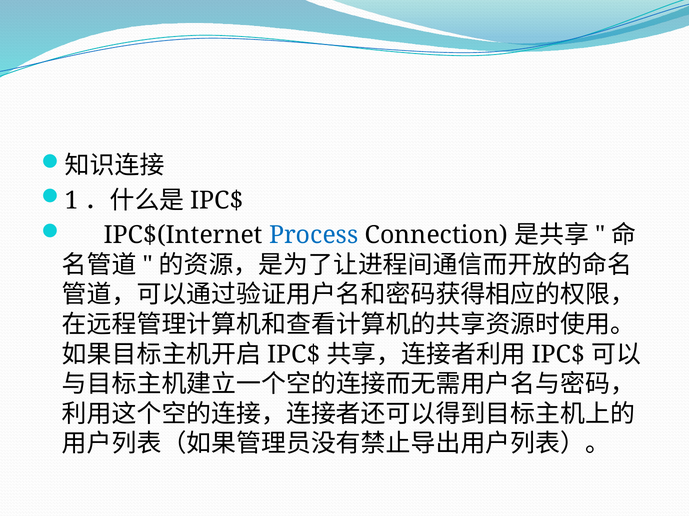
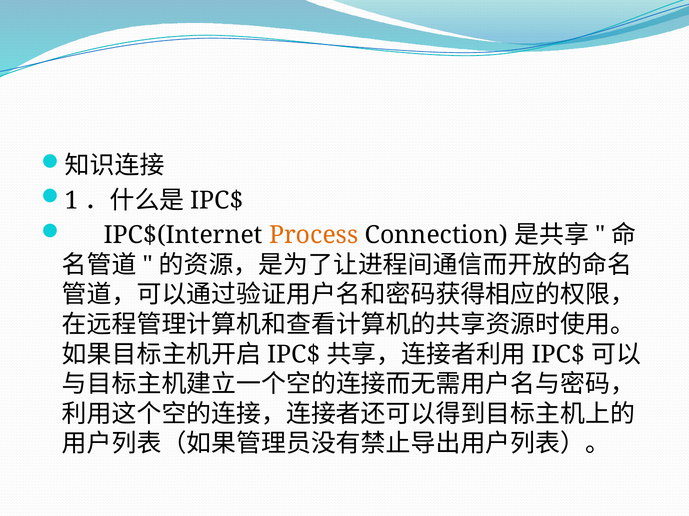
Process colour: blue -> orange (314, 235)
